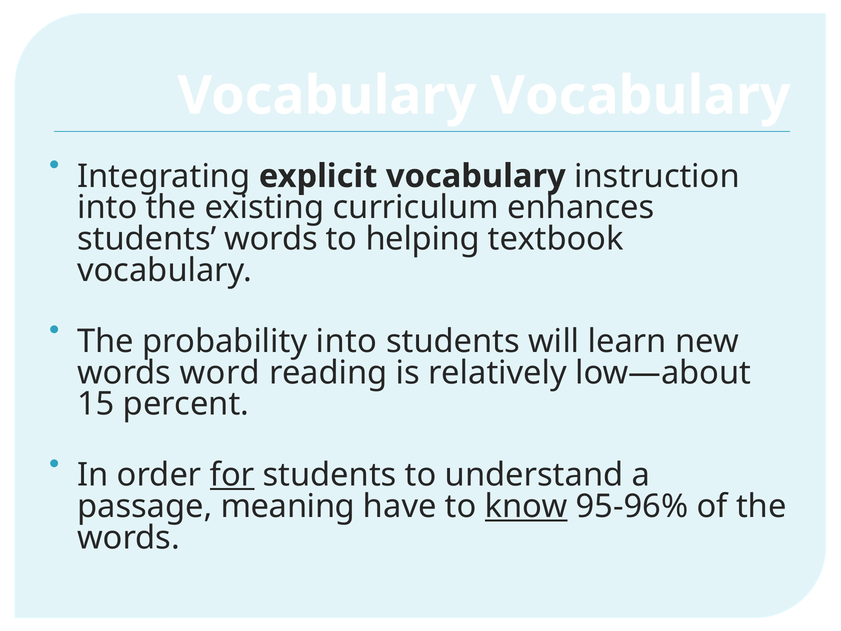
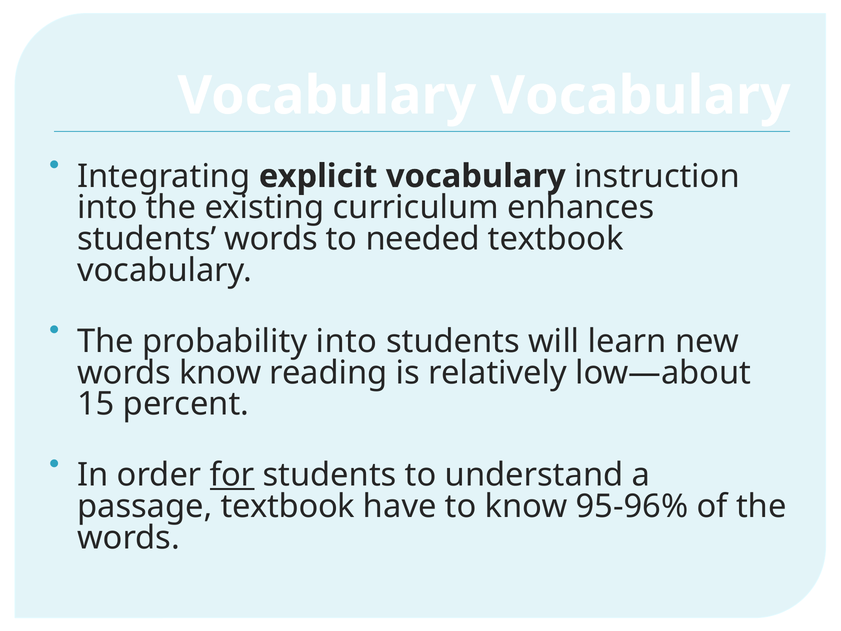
helping: helping -> needed (423, 239)
words word: word -> know (220, 373)
passage meaning: meaning -> textbook (288, 506)
know underline: present -> none (526, 506)
